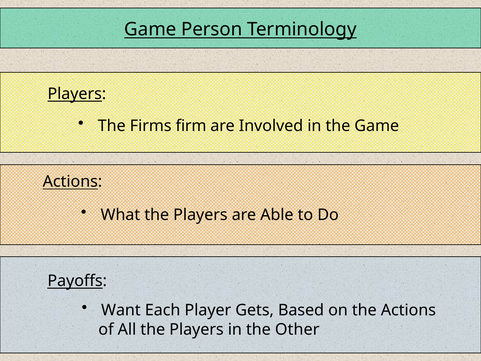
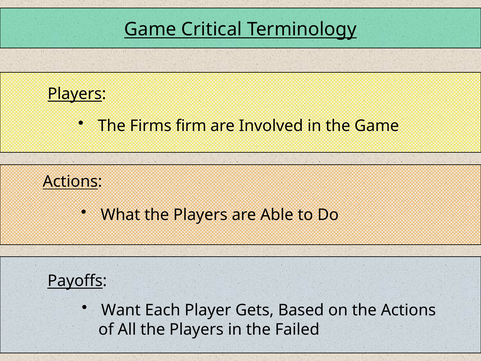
Person: Person -> Critical (212, 29)
Other: Other -> Failed (297, 329)
